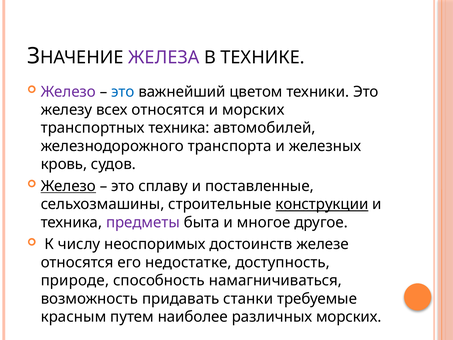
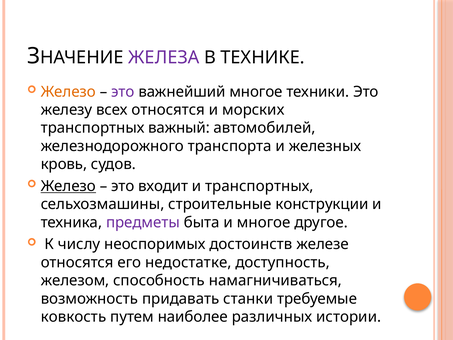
Железо colour: purple -> orange (68, 92)
это colour: blue -> purple (123, 92)
важнейший цветом: цветом -> многое (256, 92)
транспортных техника: техника -> важный (179, 128)
сплаву: сплаву -> входит (163, 186)
и поставленные: поставленные -> транспортных (259, 186)
конструкции underline: present -> none (322, 204)
природе: природе -> железом (75, 280)
красным: красным -> ковкость (73, 317)
различных морских: морских -> истории (349, 317)
